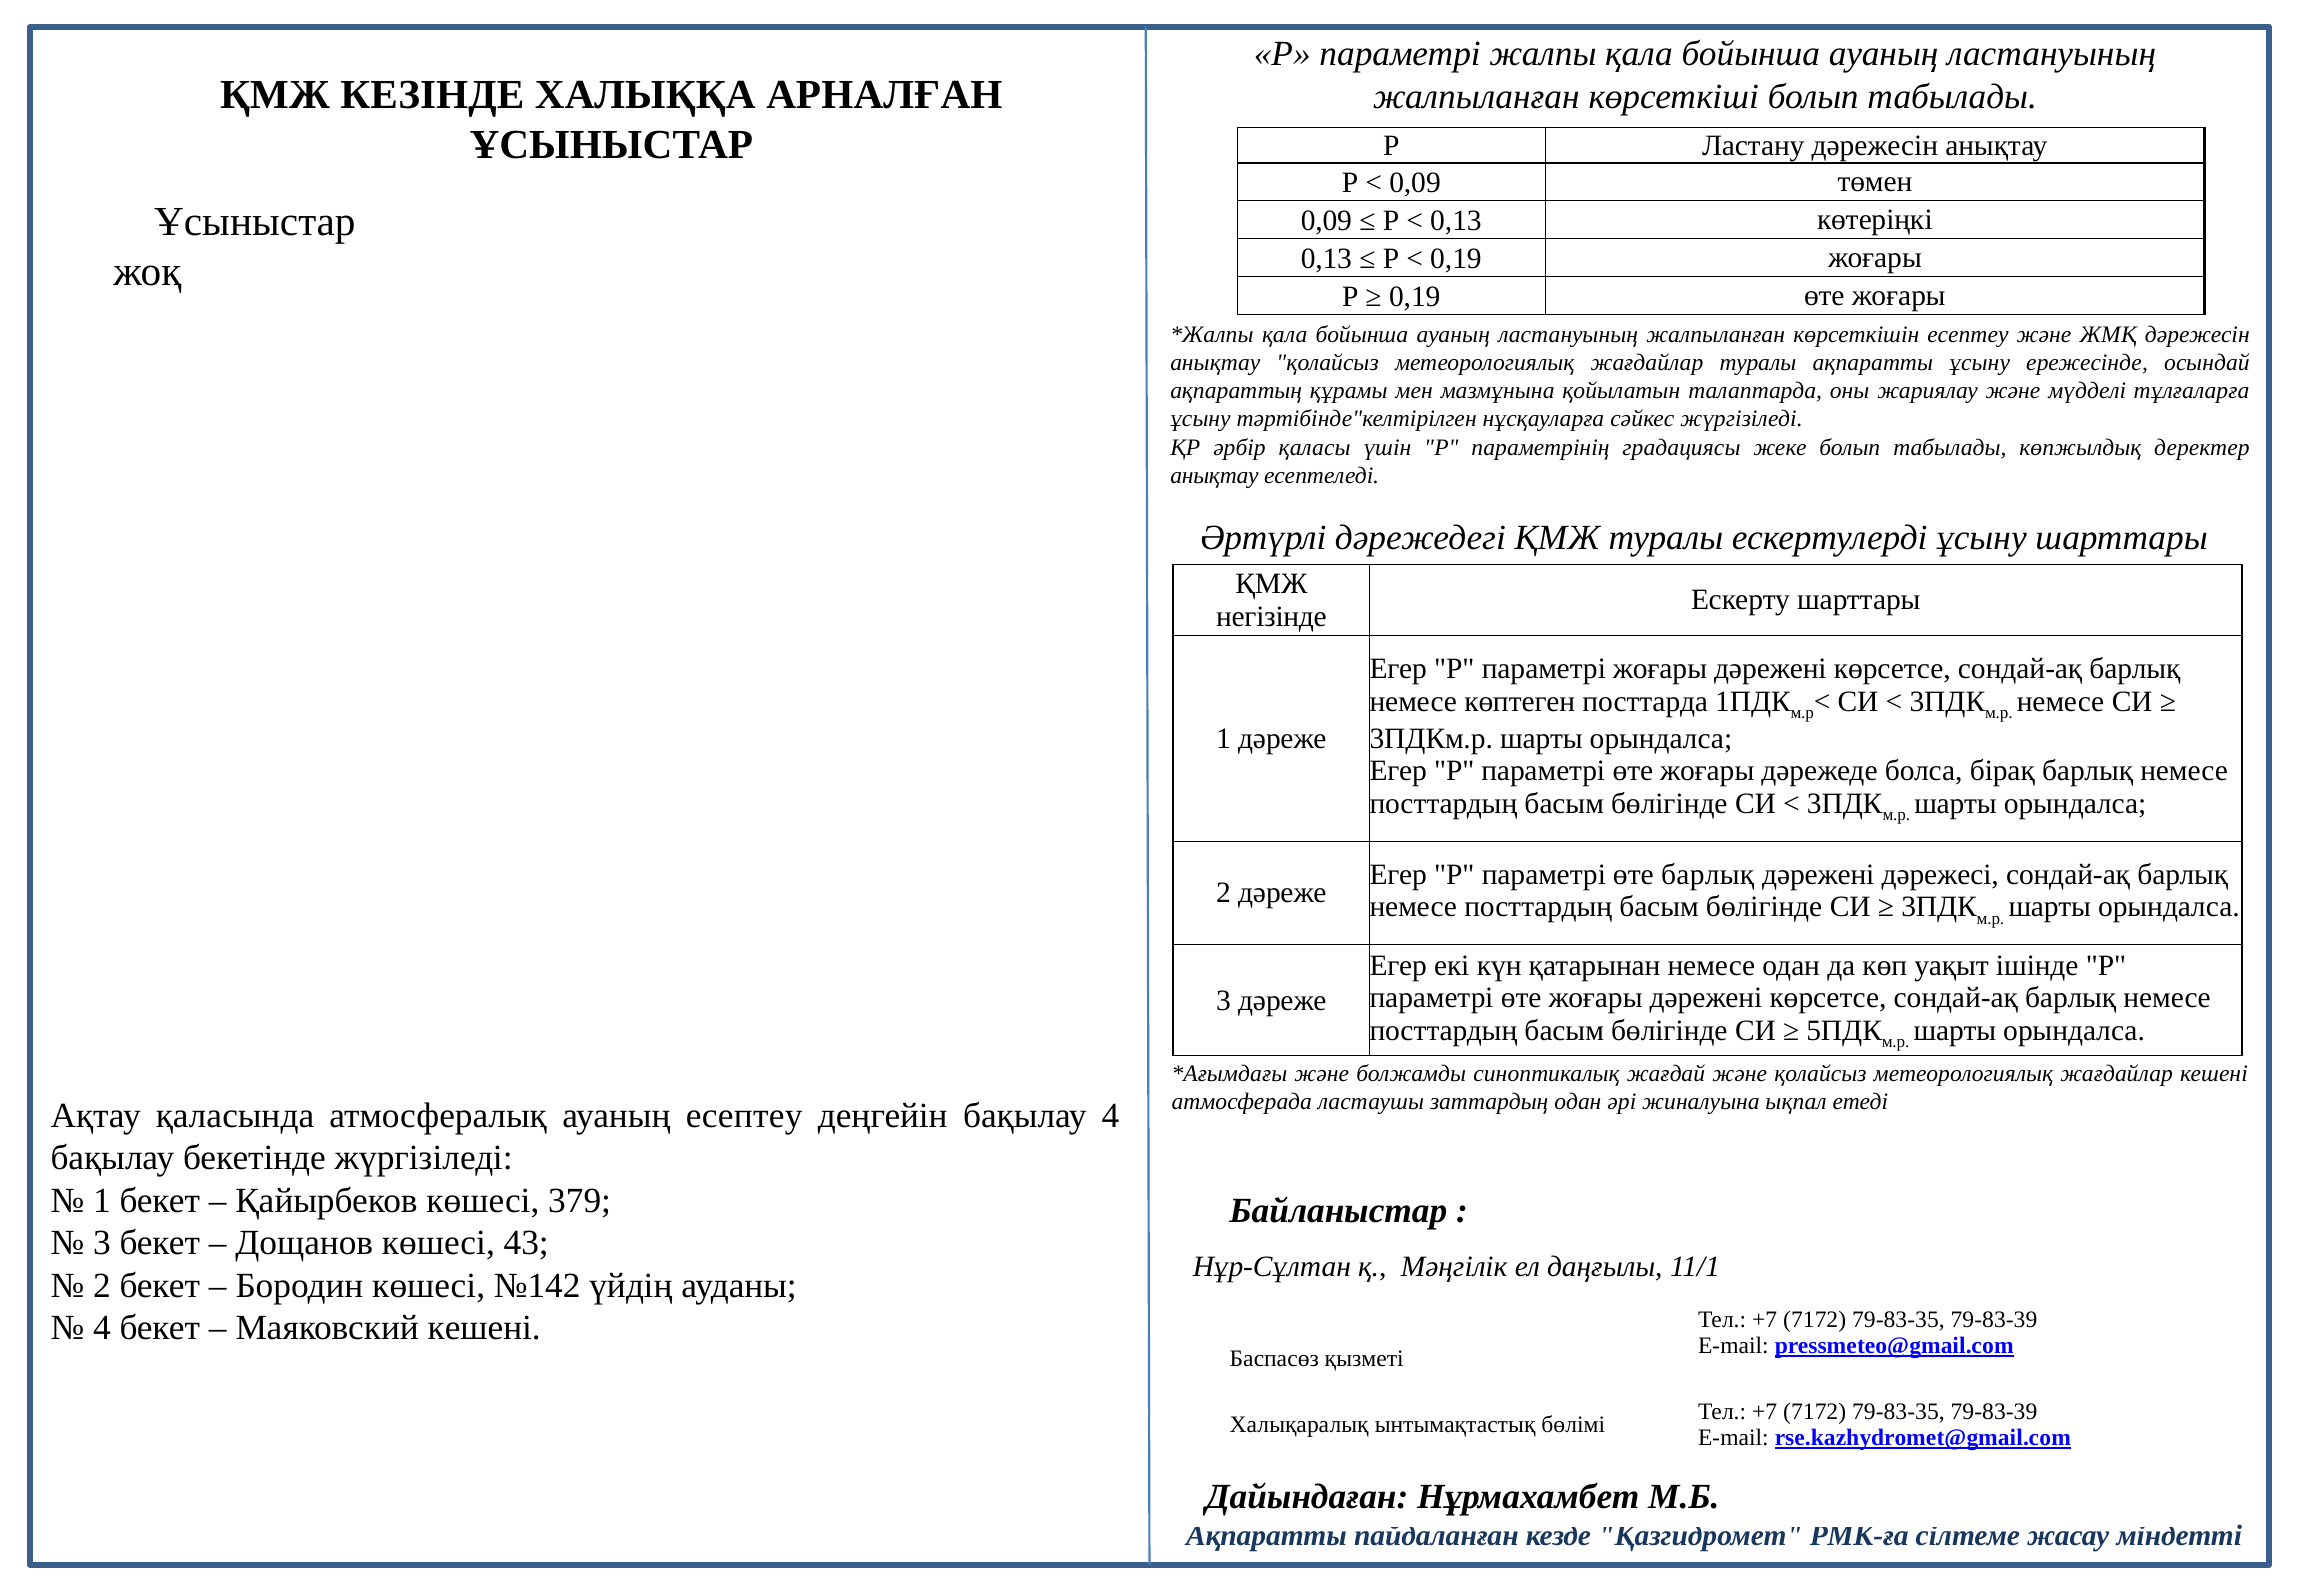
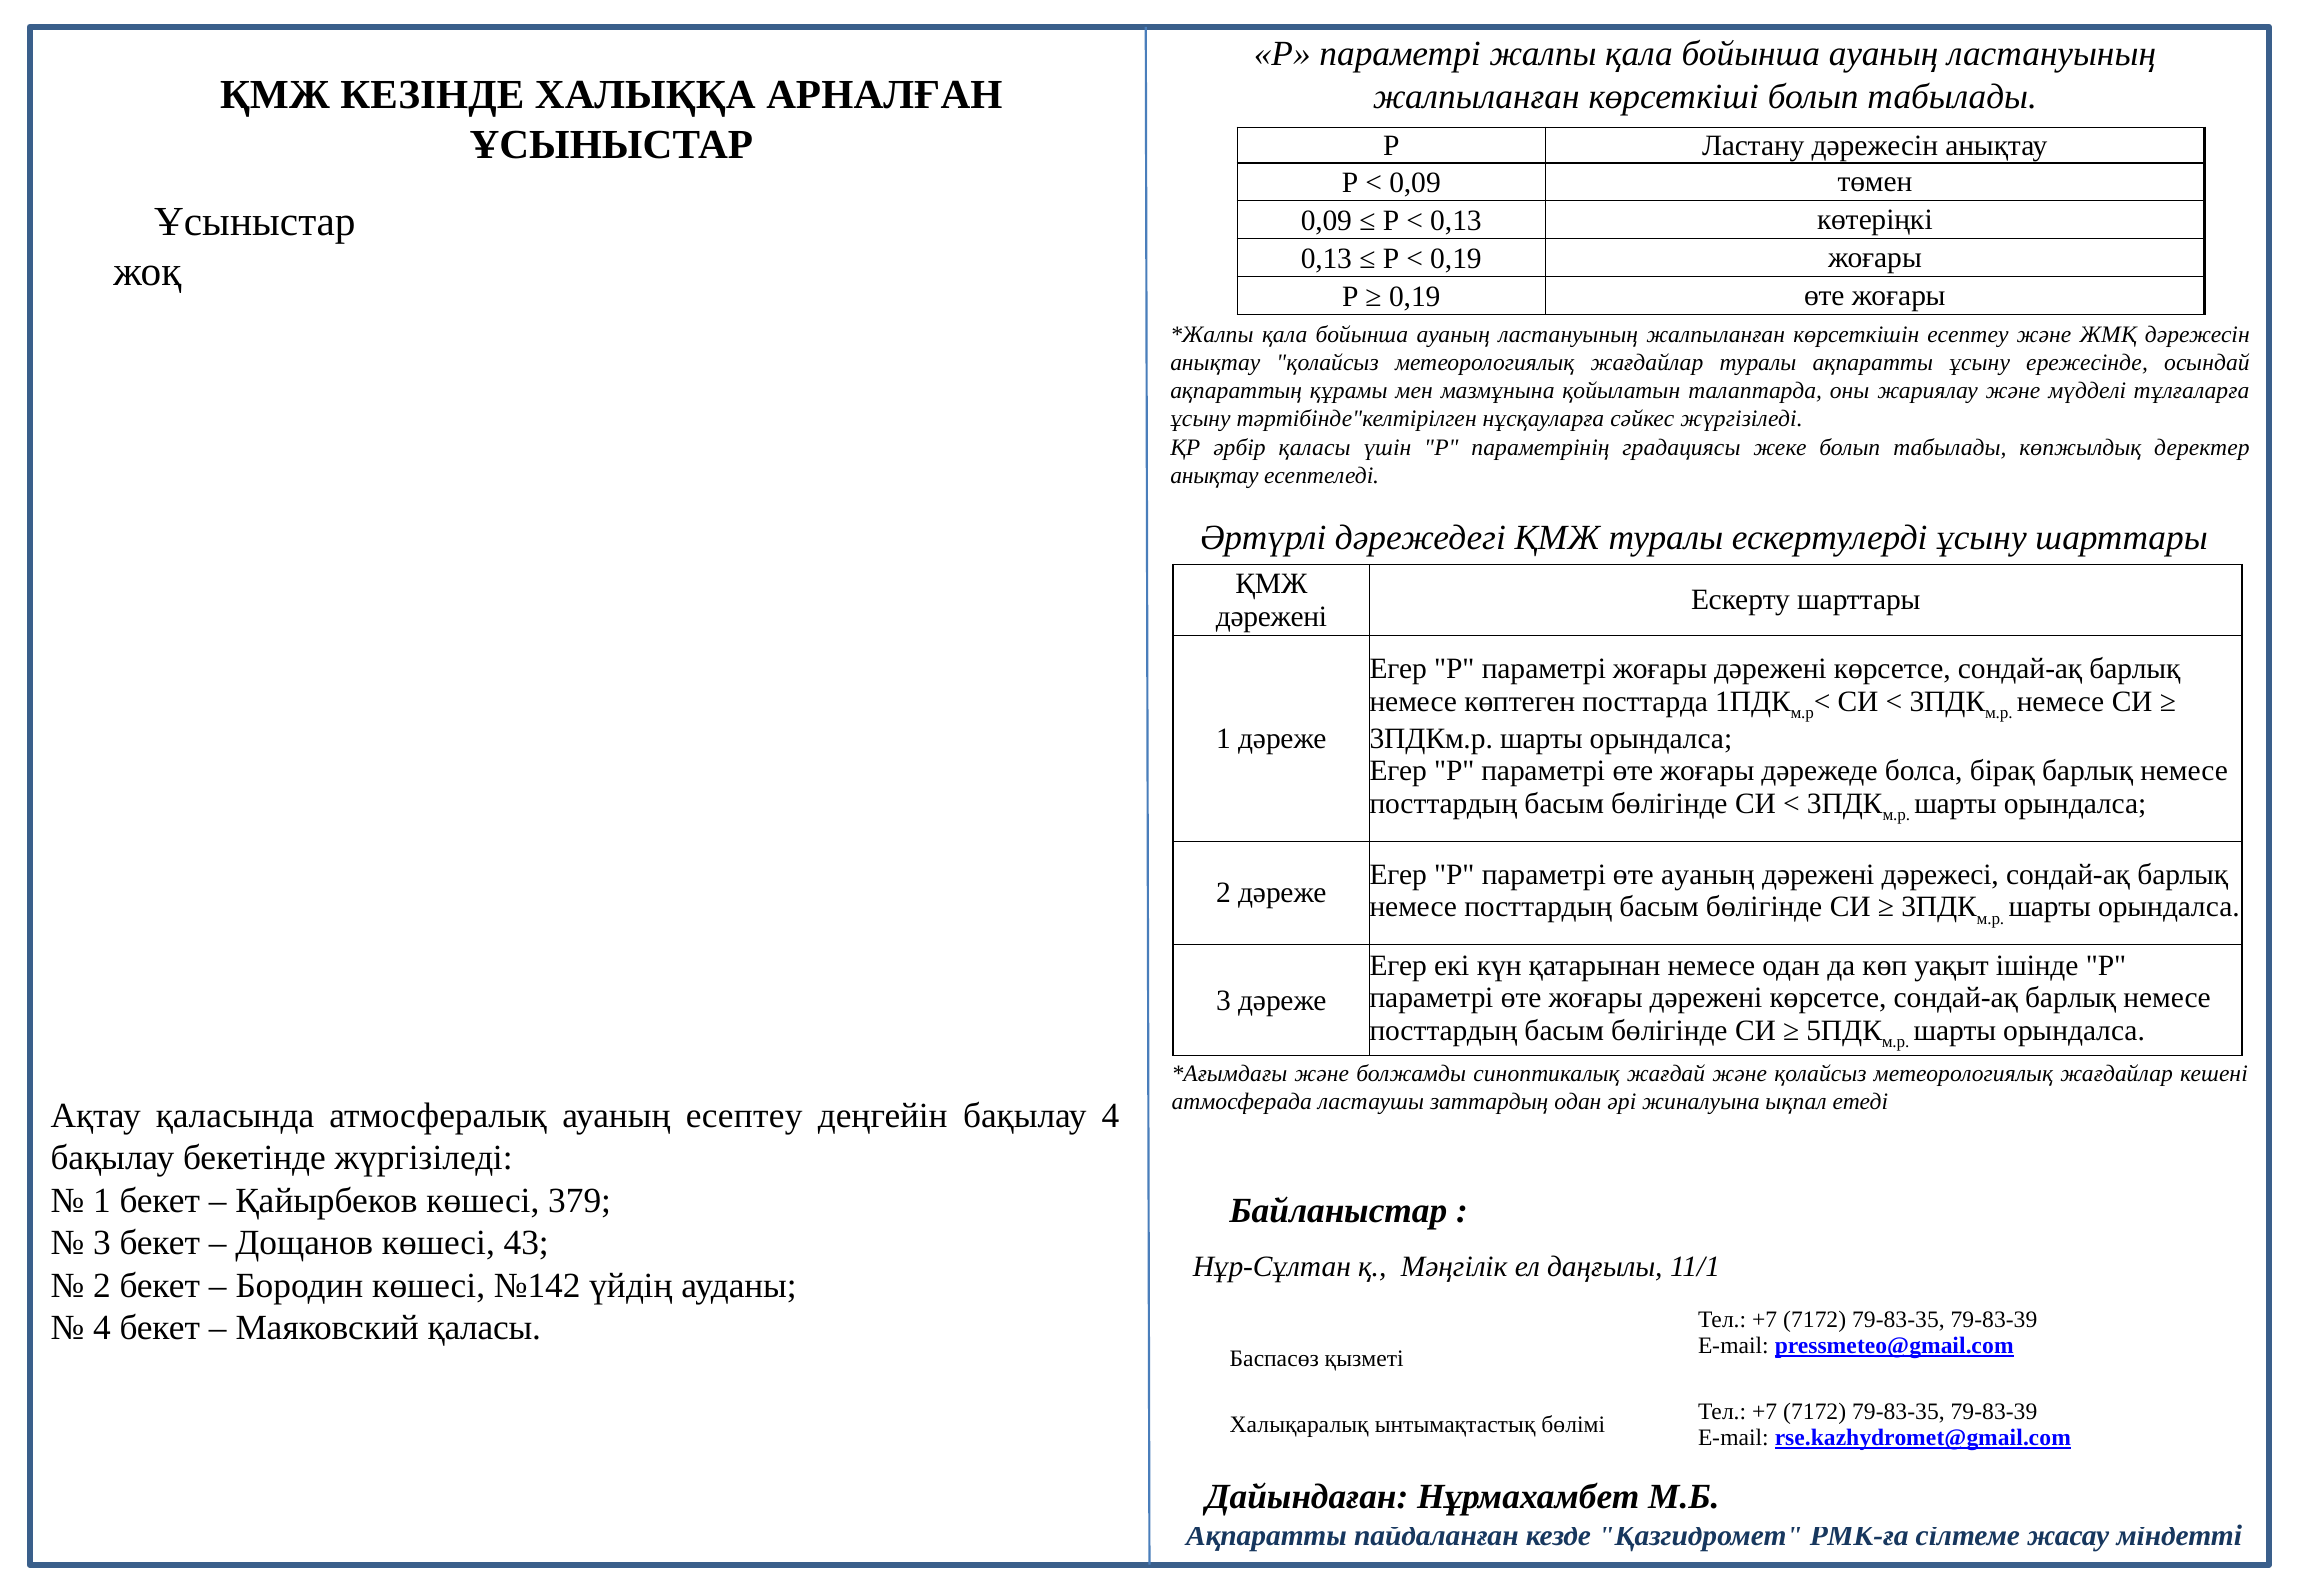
негізінде: негізінде -> дәрежені (1271, 616)
өте барлық: барлық -> ауаның (1708, 874)
Маяковский кешені: кешені -> қаласы (484, 1328)
